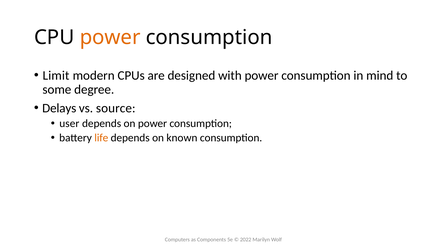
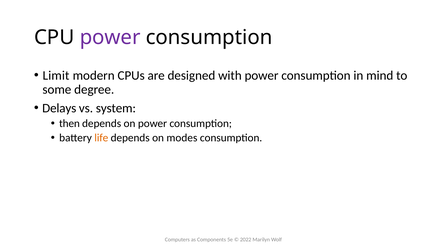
power colour: orange -> purple (110, 38)
source: source -> system (116, 108)
user: user -> then (69, 124)
known: known -> modes (182, 138)
